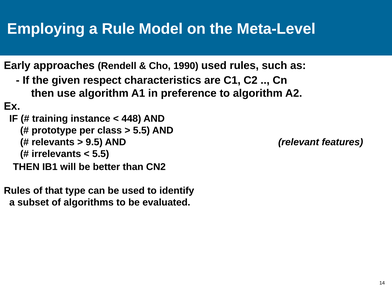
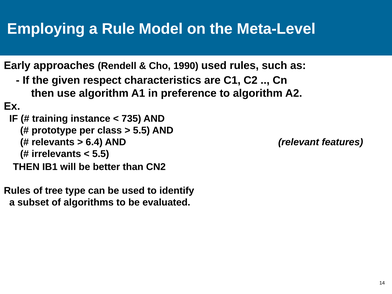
448: 448 -> 735 (131, 119)
9.5: 9.5 -> 6.4 (94, 142)
that: that -> tree (54, 191)
